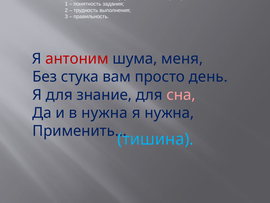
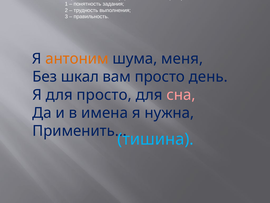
антоним colour: red -> orange (77, 59)
Без стука: стука -> шкал (80, 77)
для знание: знание -> просто (104, 95)
в нужна: нужна -> имена (104, 113)
